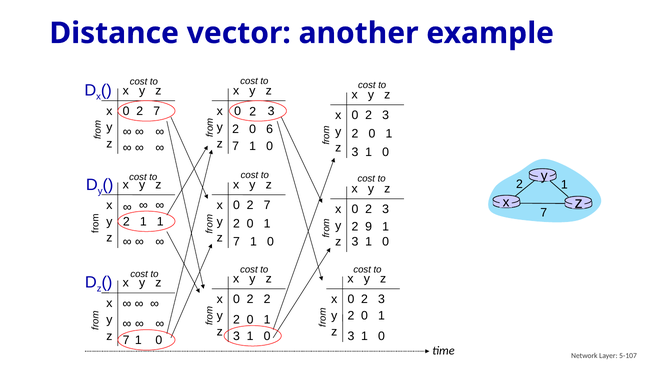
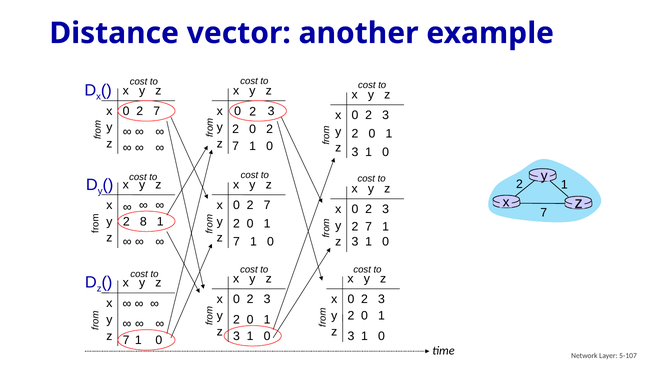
2 0 6: 6 -> 2 (270, 129)
2 1: 1 -> 8 (143, 222)
9: 9 -> 7 (369, 227)
2: 2 -> 3 (267, 299)
